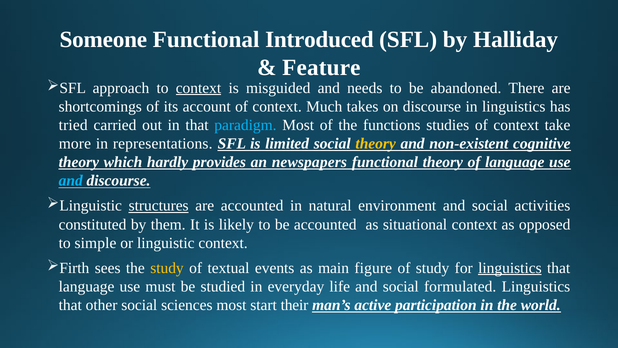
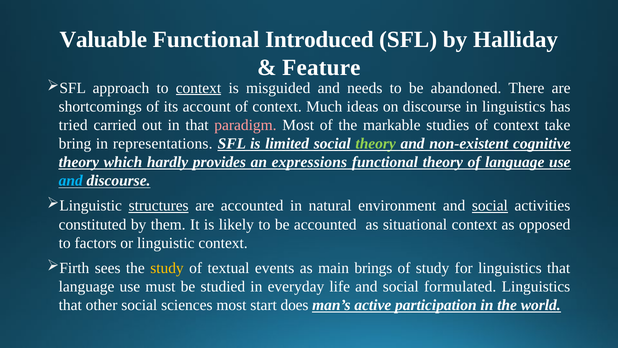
Someone: Someone -> Valuable (103, 40)
takes: takes -> ideas (363, 107)
paradigm colour: light blue -> pink (245, 125)
functions: functions -> markable (392, 125)
more: more -> bring (75, 144)
theory colour: yellow -> light green (376, 144)
newspapers: newspapers -> expressions (309, 162)
social underline: none -> present (490, 206)
simple: simple -> factors (96, 243)
figure: figure -> brings (373, 268)
linguistics underline: present -> none (510, 268)
their: their -> does (294, 305)
